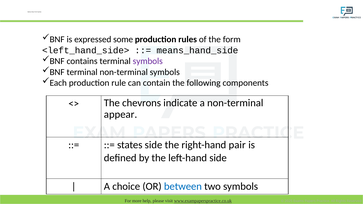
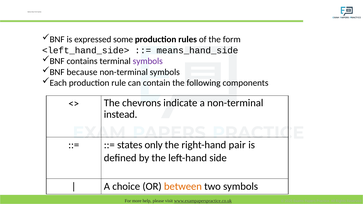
BNF terminal: terminal -> because (82, 72)
appear: appear -> instead (121, 115)
states side: side -> only (154, 145)
between colour: blue -> orange (183, 187)
